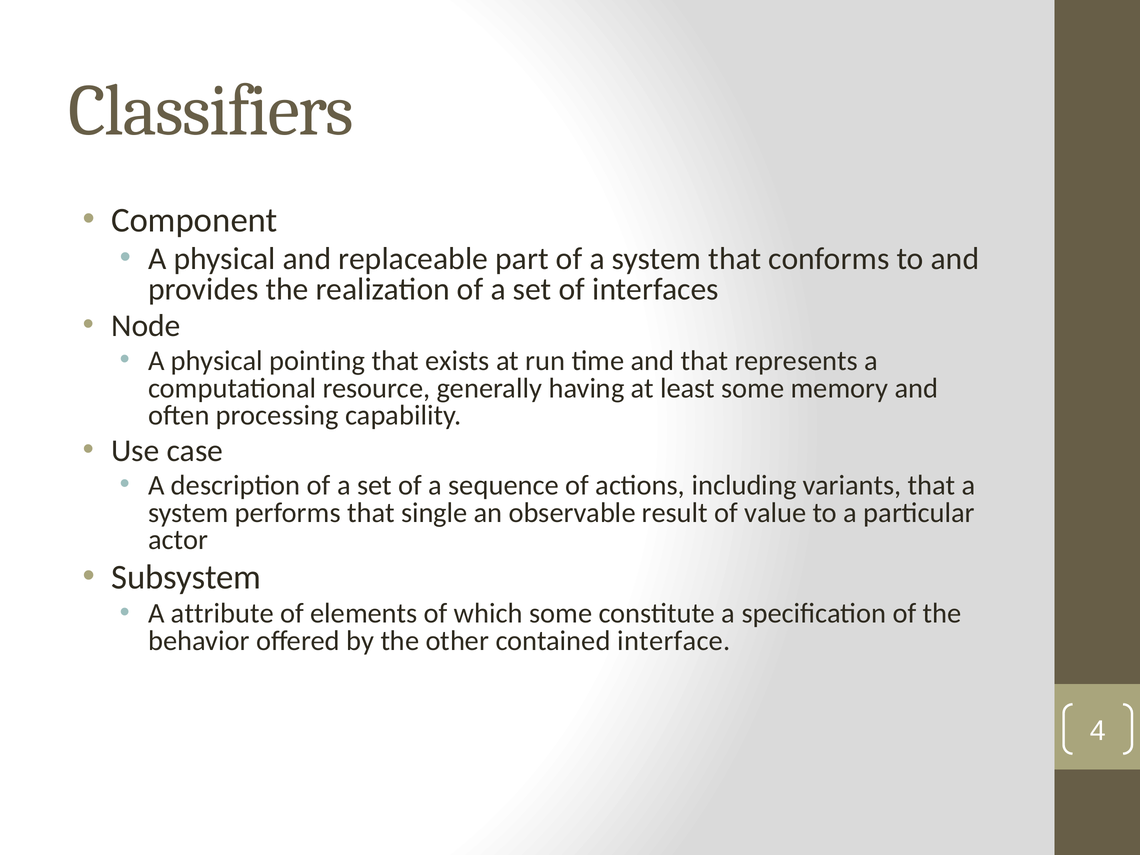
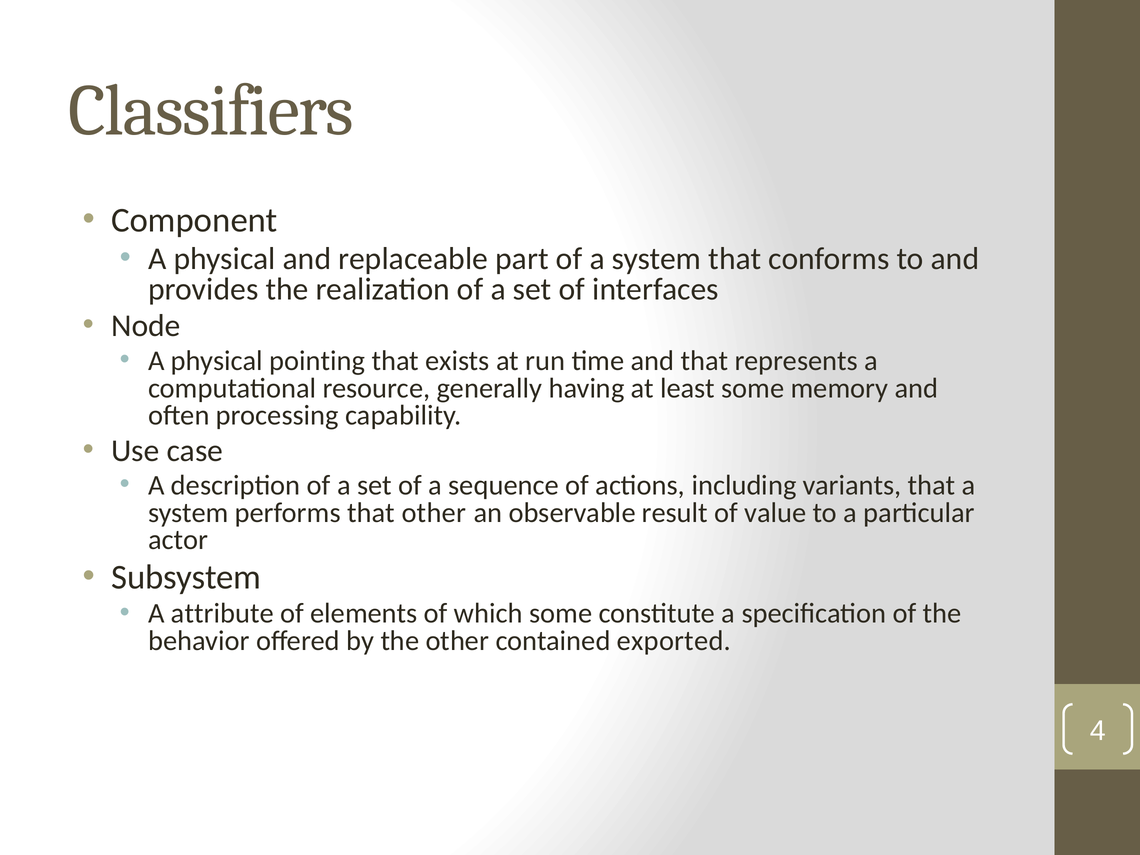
that single: single -> other (434, 513)
interface: interface -> exported (674, 641)
